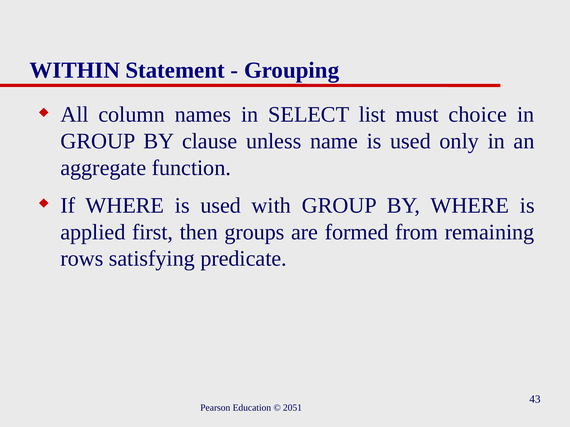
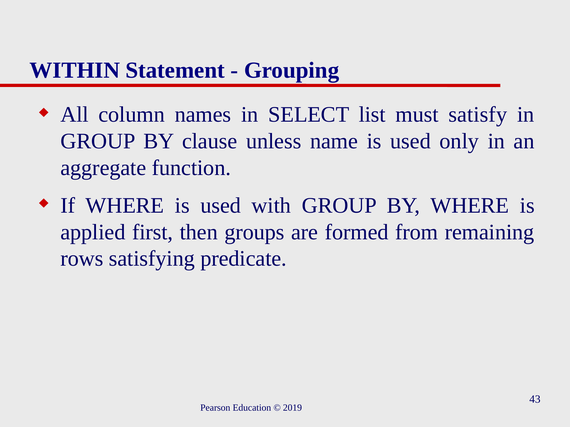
choice: choice -> satisfy (478, 115)
2051: 2051 -> 2019 (292, 408)
